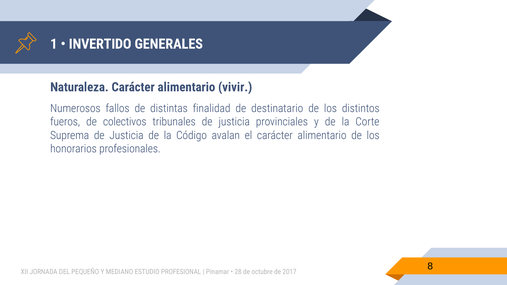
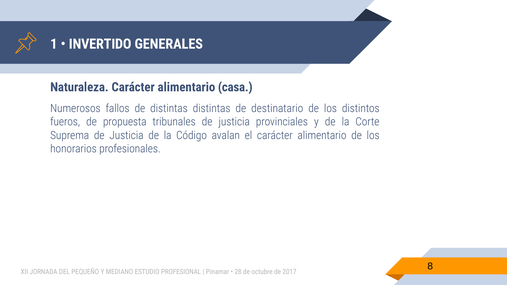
vivir: vivir -> casa (235, 87)
distintas finalidad: finalidad -> distintas (212, 108)
colectivos: colectivos -> propuesta (125, 122)
